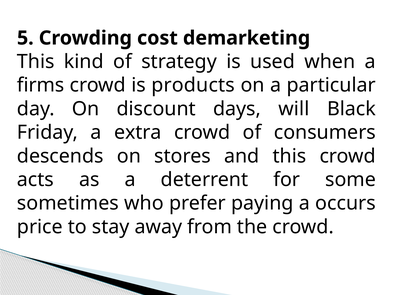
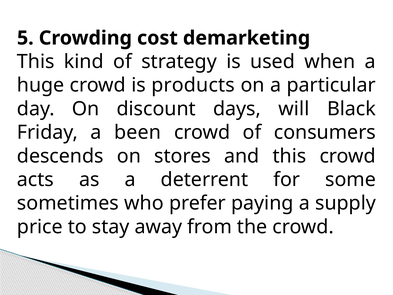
firms: firms -> huge (41, 85)
extra: extra -> been (138, 132)
occurs: occurs -> supply (345, 203)
